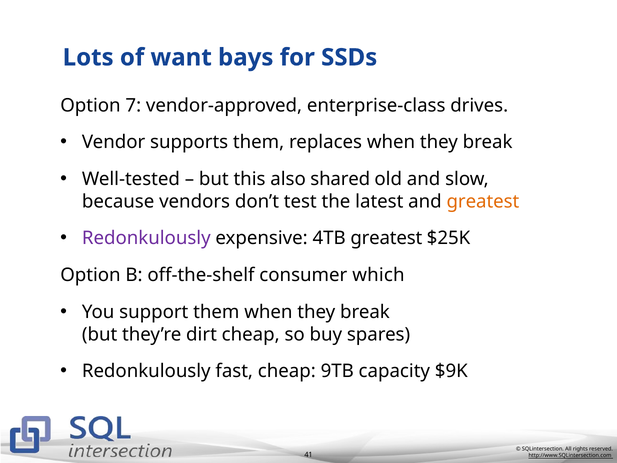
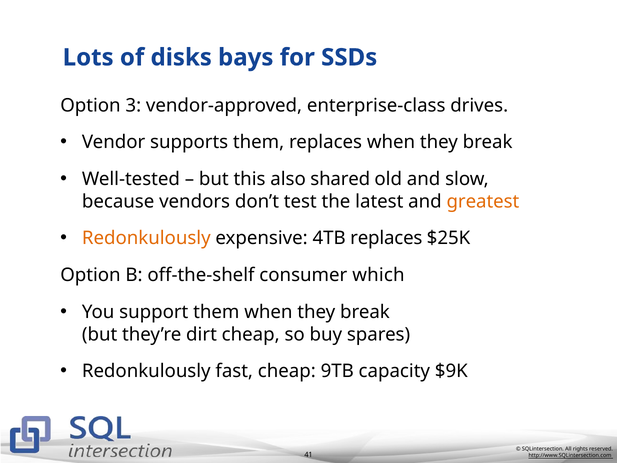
want: want -> disks (181, 57)
7: 7 -> 3 (133, 105)
Redonkulously colour: purple -> orange (146, 238)
4TB greatest: greatest -> replaces (386, 238)
